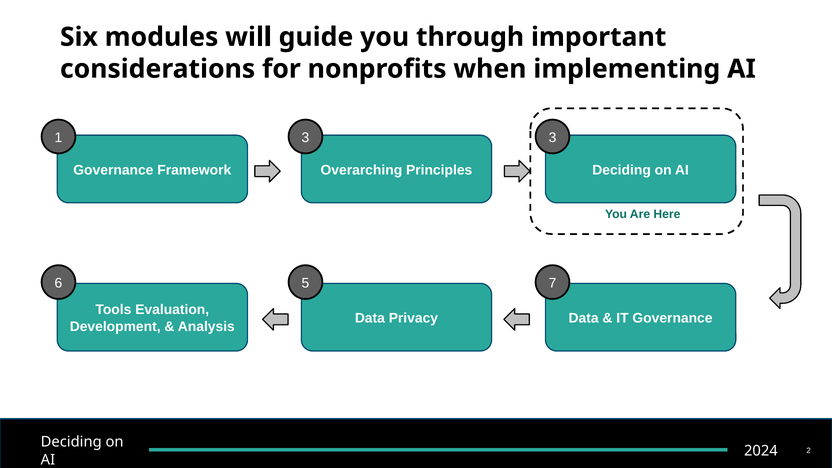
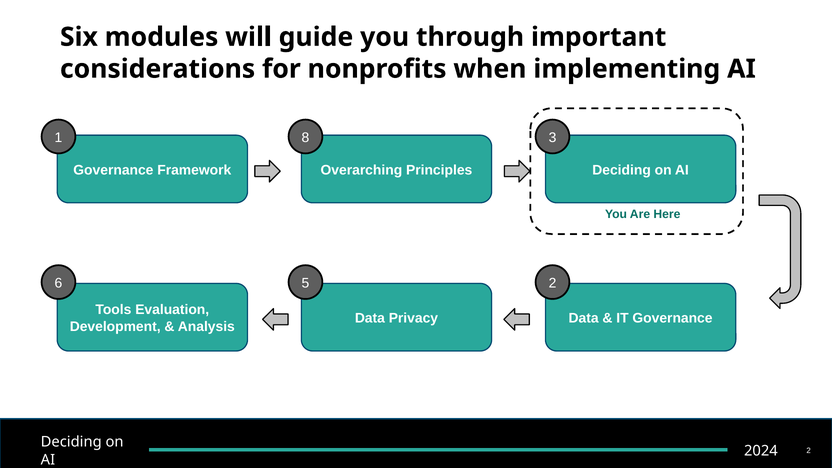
1 3: 3 -> 8 (305, 137)
5 7: 7 -> 2 (552, 283)
